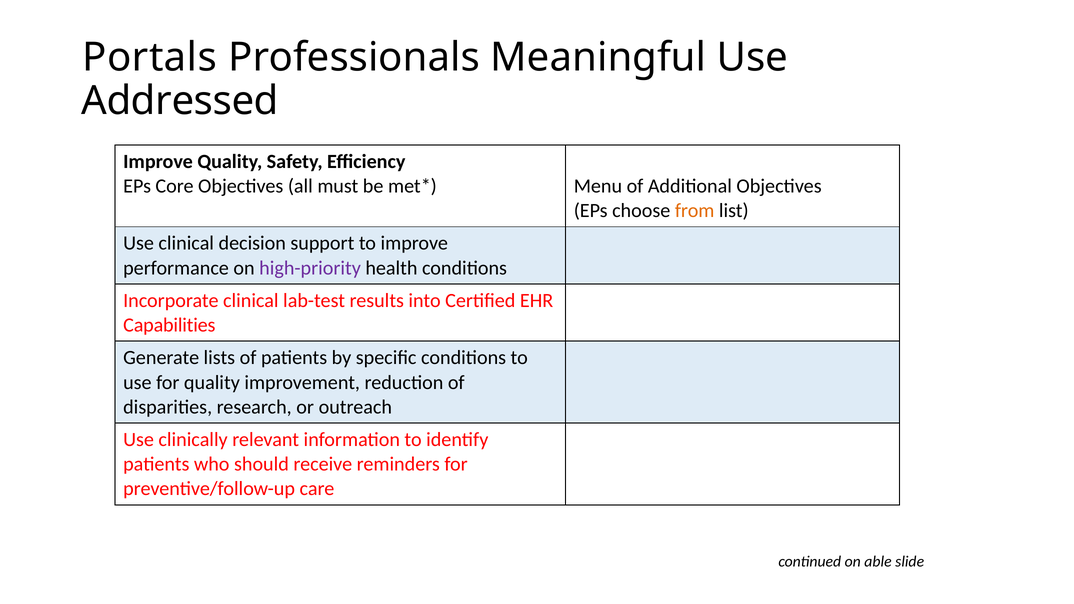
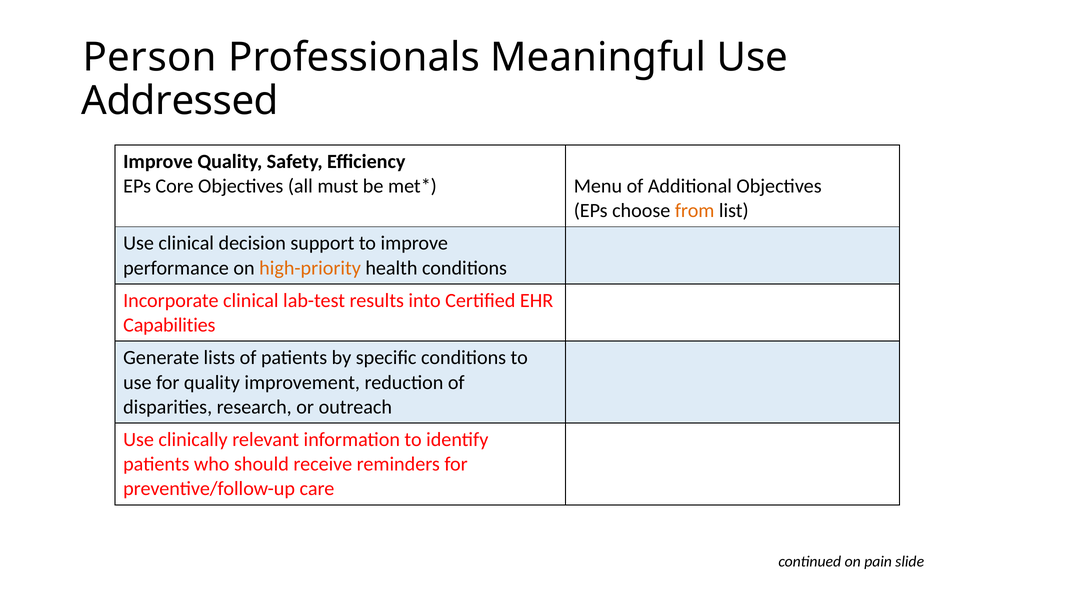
Portals: Portals -> Person (150, 58)
high-priority colour: purple -> orange (310, 268)
able: able -> pain (878, 562)
